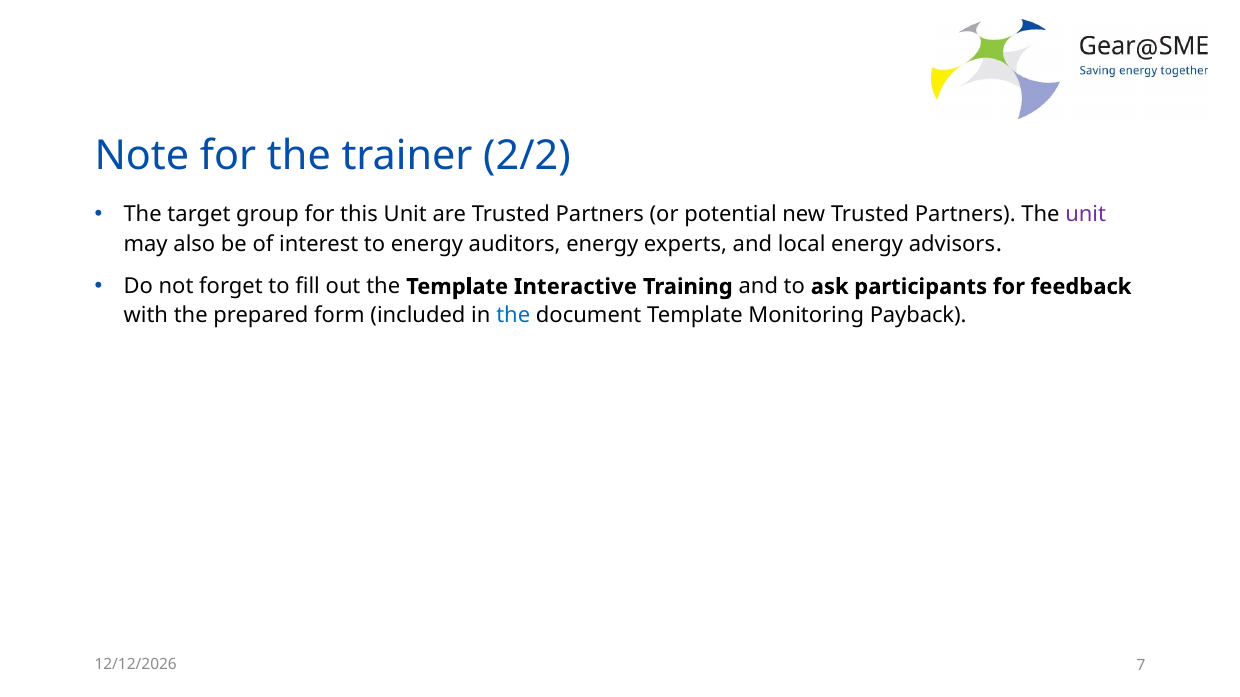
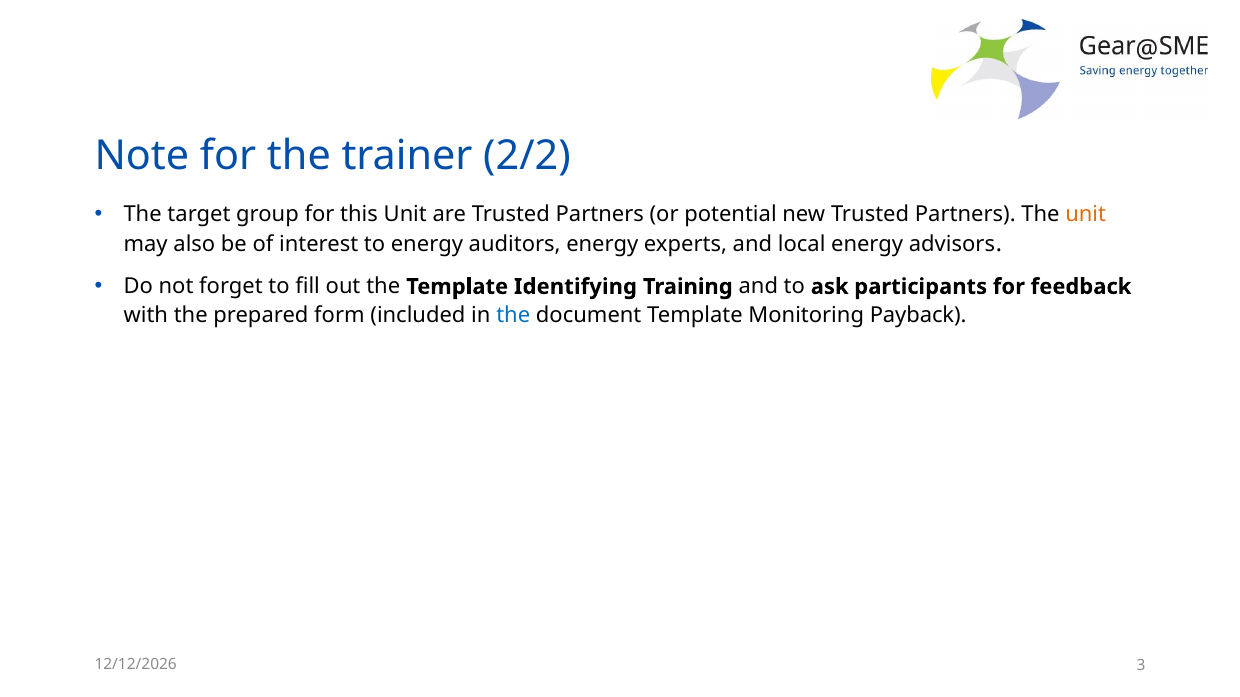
unit colour: purple -> orange (1086, 214)
Interactive: Interactive -> Identifying (575, 287)
7: 7 -> 3 (1141, 666)
